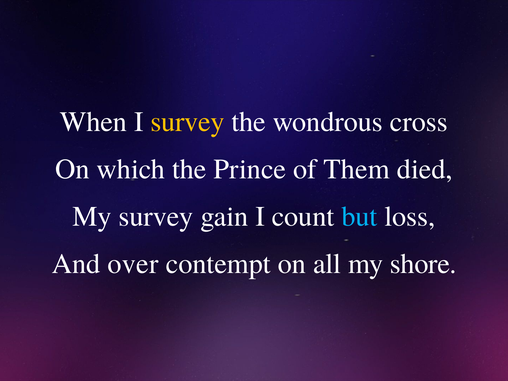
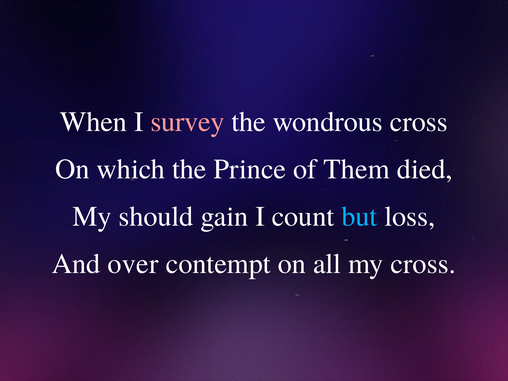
survey colour: yellow -> pink (188, 122)
My survey: survey -> should (156, 217)
my shore: shore -> cross (423, 264)
